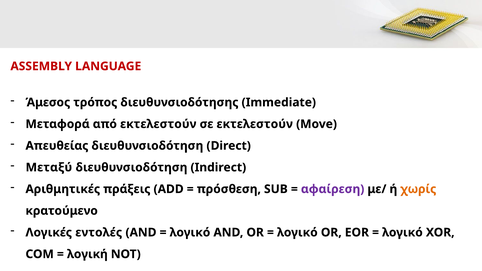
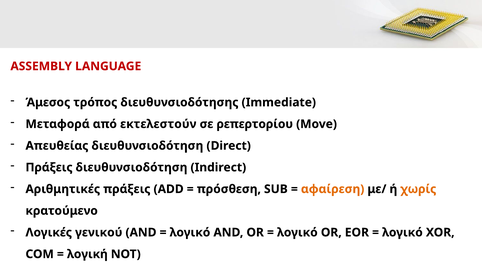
σε εκτελεστούν: εκτελεστούν -> ρεπερτορίου (255, 124)
Μεταξύ: Μεταξύ -> Πράξεις (49, 167)
αφαίρεση colour: purple -> orange (333, 189)
εντολές: εντολές -> γενικού (99, 233)
